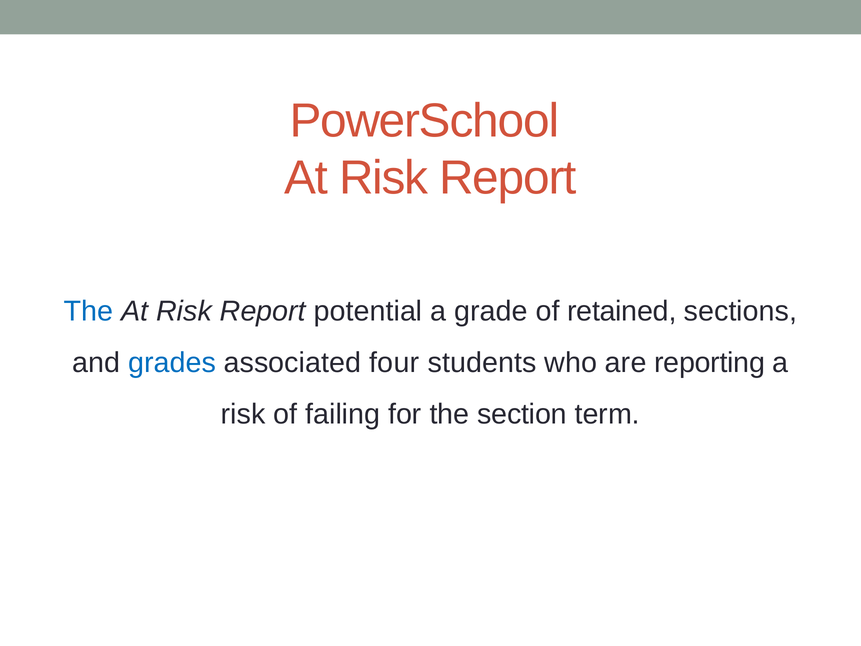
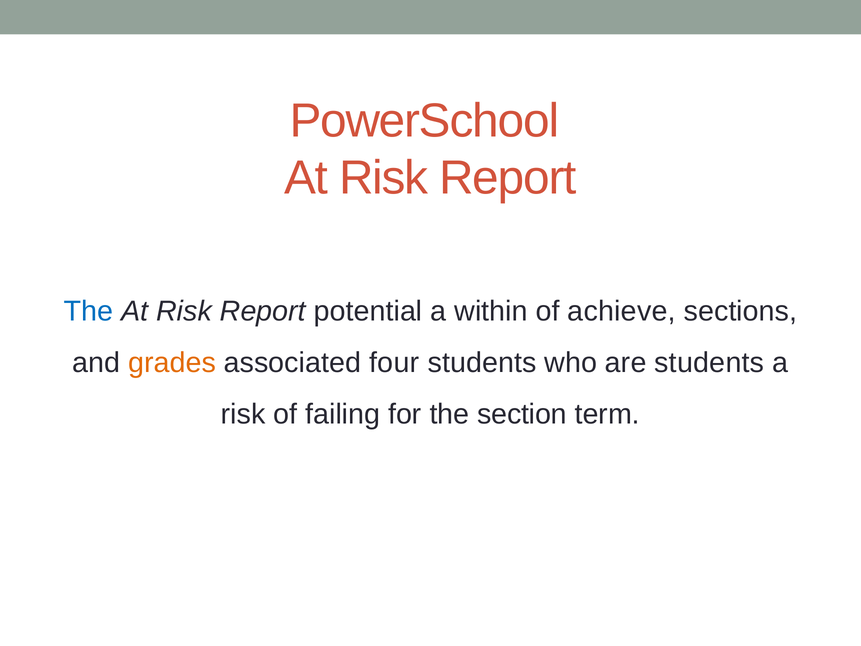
grade: grade -> within (491, 311)
retained: retained -> achieve (622, 311)
grades colour: blue -> orange (172, 363)
are reporting: reporting -> students (709, 363)
